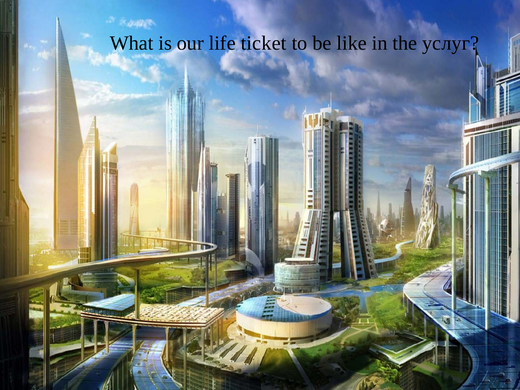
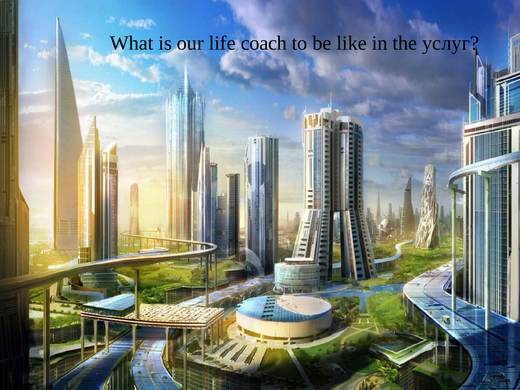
ticket: ticket -> coach (264, 43)
